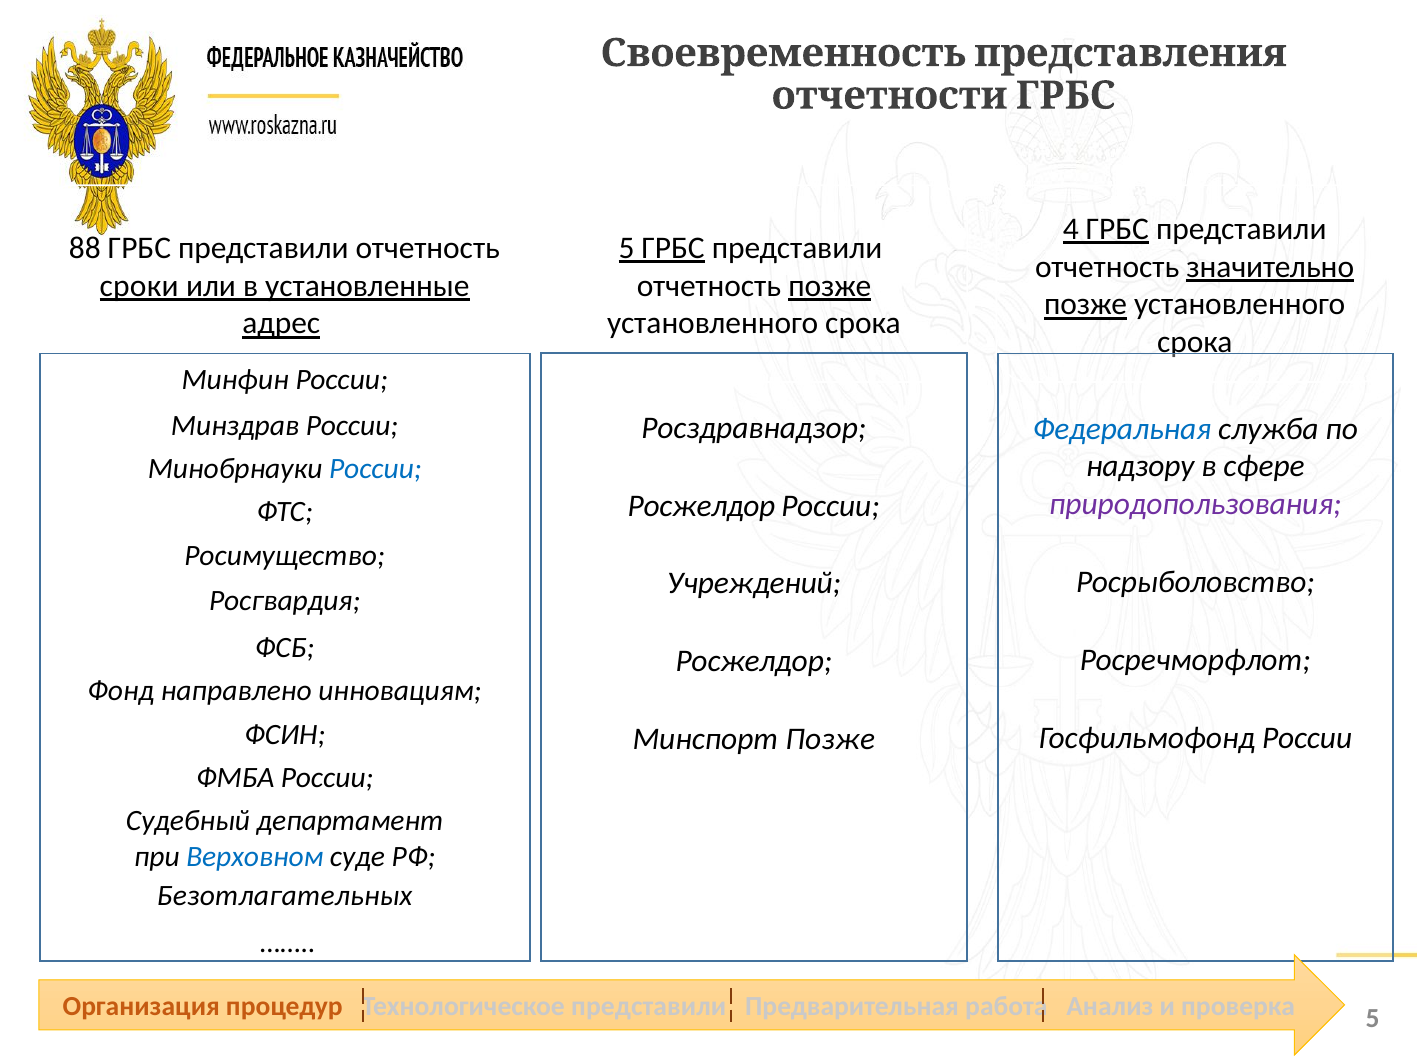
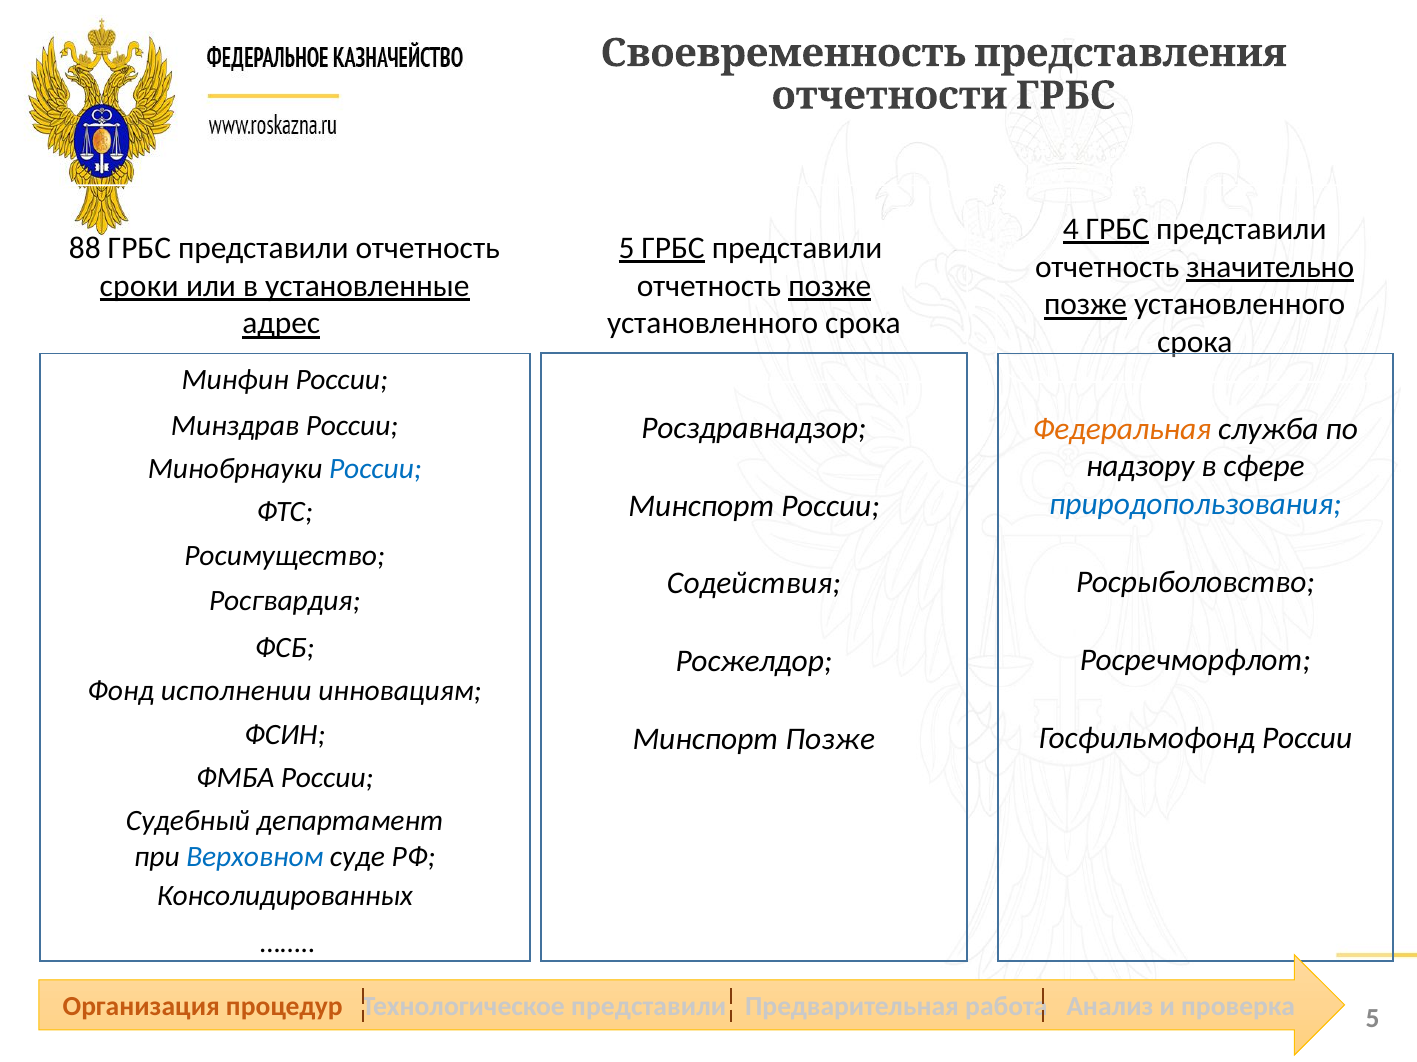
Федеральная colour: blue -> orange (1122, 429)
природопользования colour: purple -> blue (1195, 505)
Росжелдор: Росжелдор -> Минспорт (701, 506)
Учреждений: Учреждений -> Содействия (754, 584)
направлено: направлено -> исполнении (236, 692)
Безотлагательных: Безотлагательных -> Консолидированных (285, 897)
